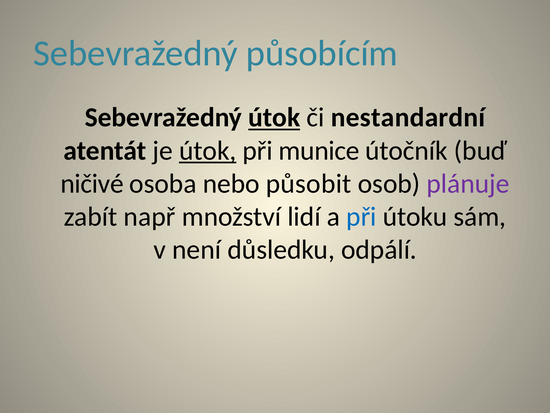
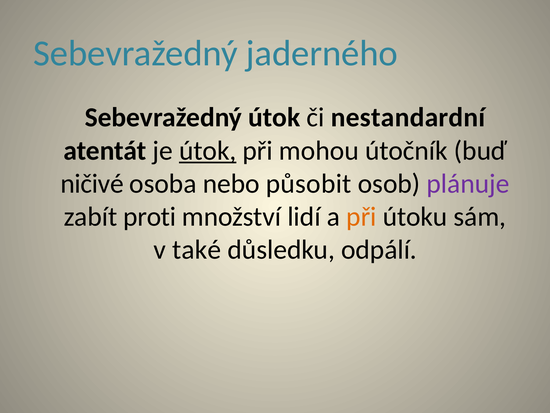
působícím: působícím -> jaderného (322, 53)
útok underline: present -> none (274, 117)
munice: munice -> mohou (319, 150)
např: např -> proti (150, 216)
při colour: blue -> orange (361, 216)
není: není -> také (197, 249)
